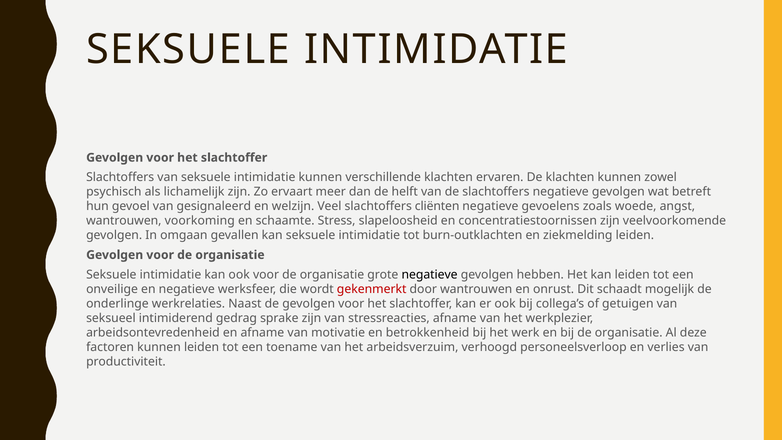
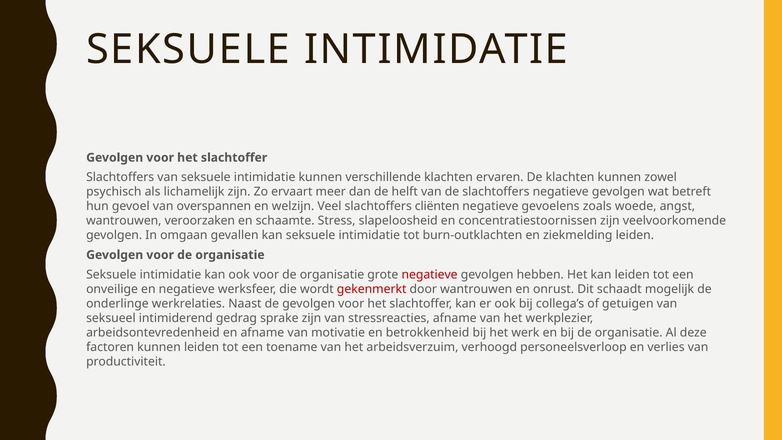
gesignaleerd: gesignaleerd -> overspannen (214, 206)
voorkoming: voorkoming -> veroorzaken (200, 221)
negatieve colour: black -> red (430, 274)
